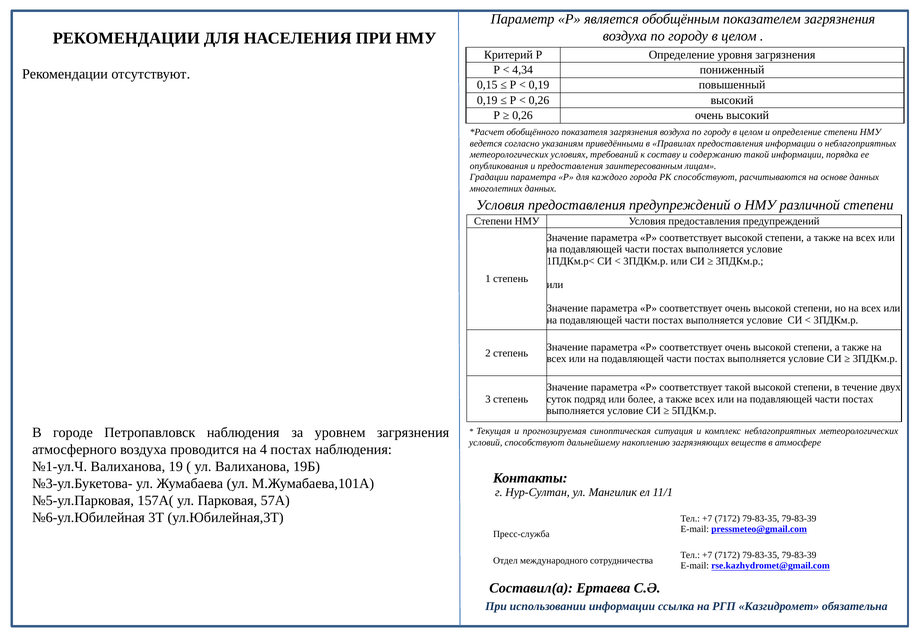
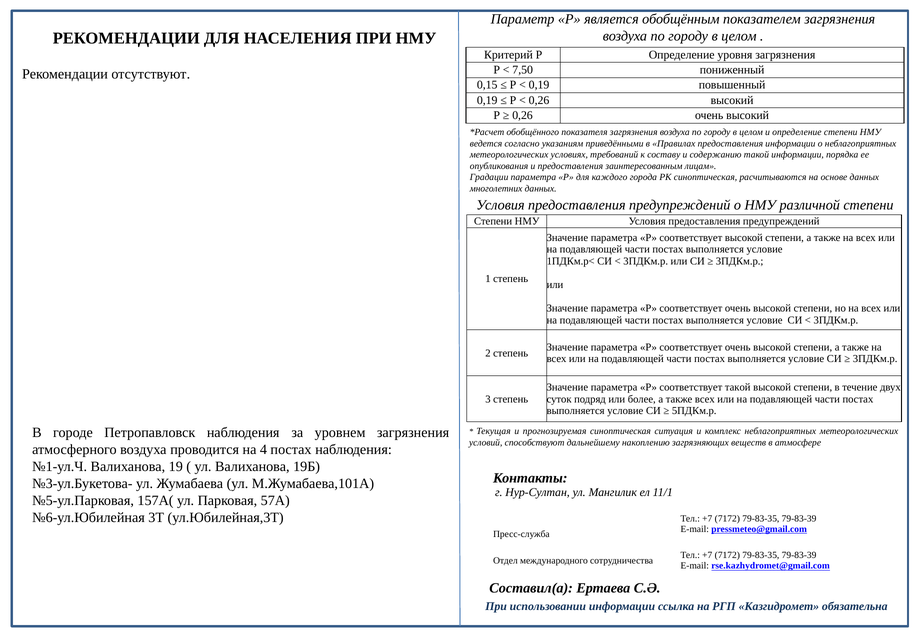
4,34: 4,34 -> 7,50 (523, 70)
РК способствуют: способствуют -> синоптическая (705, 177)
